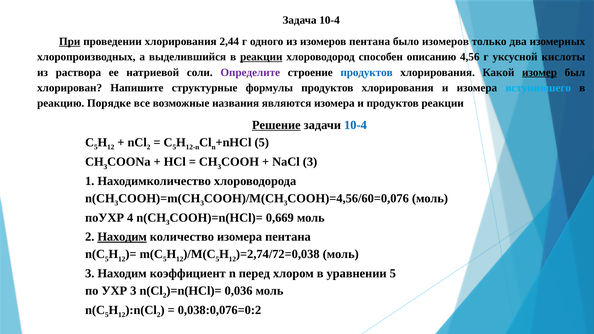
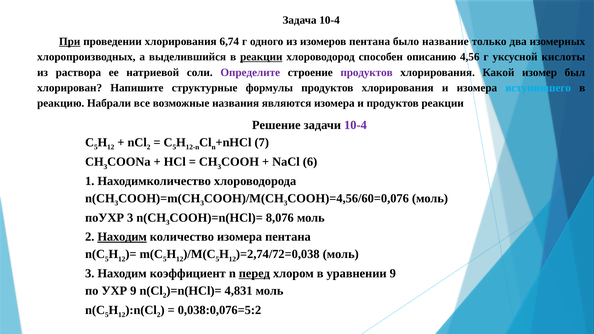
2,44: 2,44 -> 6,74 (229, 42)
было изомеров: изомеров -> название (445, 42)
продуктов colour: blue -> purple (367, 72)
изомер underline: present -> none (540, 72)
Порядке: Порядке -> Набрали (109, 103)
Решение underline: present -> none (276, 125)
10-4 colour: blue -> purple (355, 125)
5: 5 -> 7 (262, 142)
NaCl 3: 3 -> 6 (310, 162)
поУХР 4: 4 -> 3 (130, 218)
0,669: 0,669 -> 8,076 (280, 218)
перед underline: none -> present (254, 273)
уравнении 5: 5 -> 9 (393, 273)
УХР 3: 3 -> 9 (133, 291)
0,036: 0,036 -> 4,831 (239, 291)
0,038:0,076=0:2: 0,038:0,076=0:2 -> 0,038:0,076=5:2 (220, 310)
